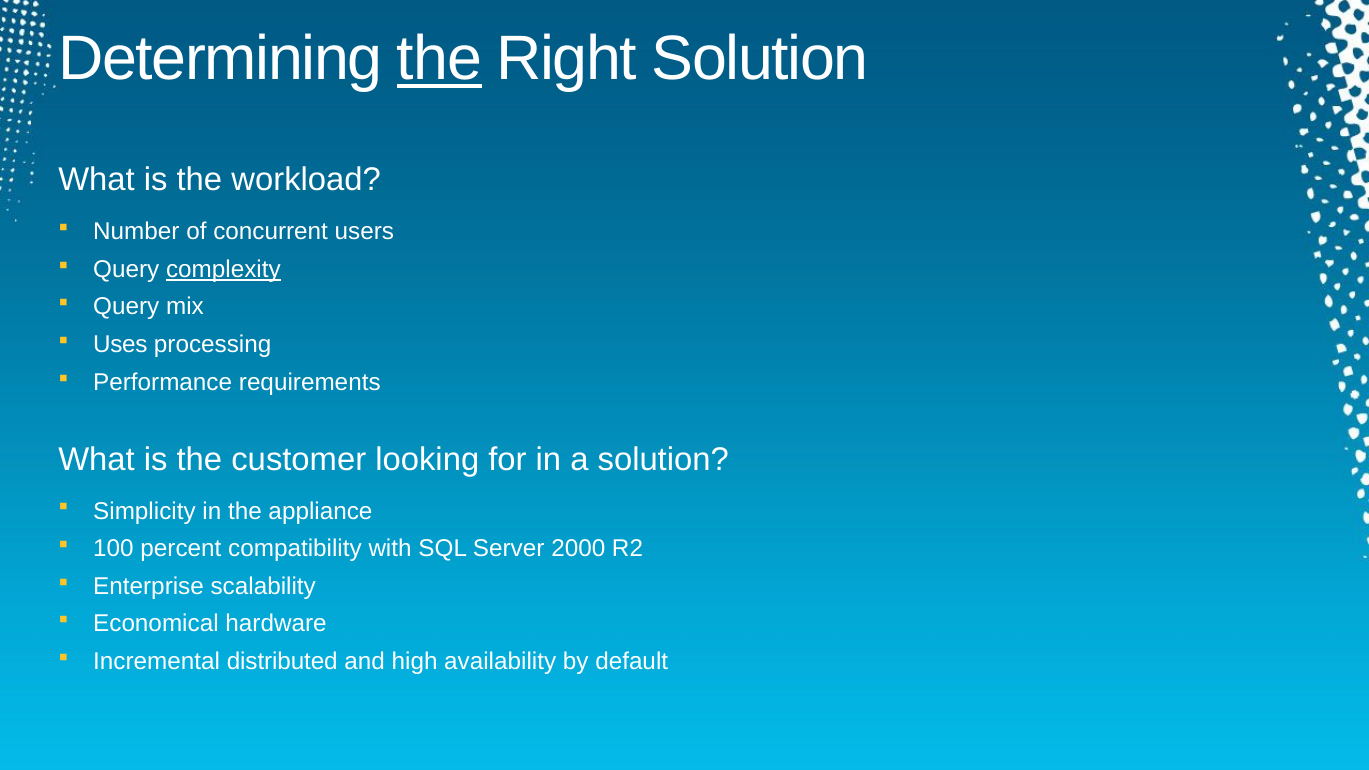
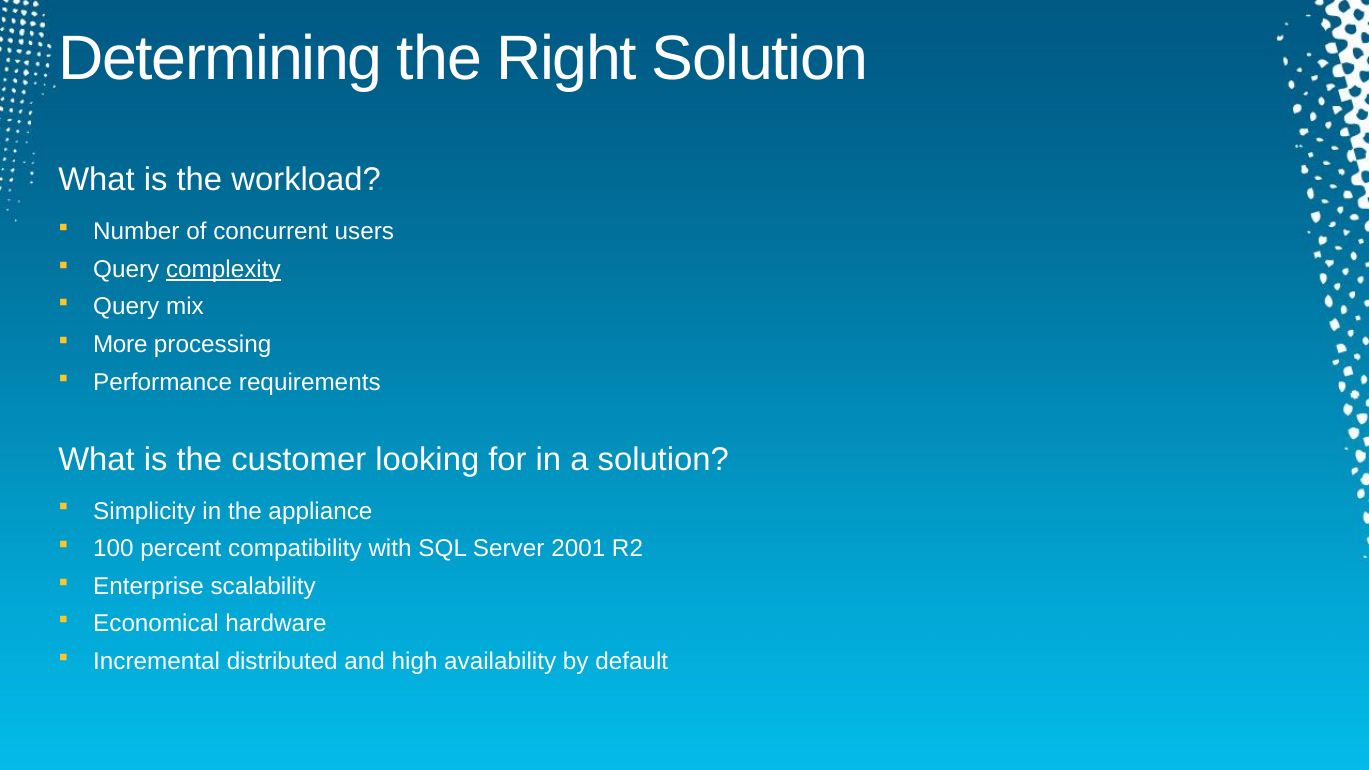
the underline: present -> none (440, 59)
Uses: Uses -> More (120, 345)
2000: 2000 -> 2001 (578, 549)
